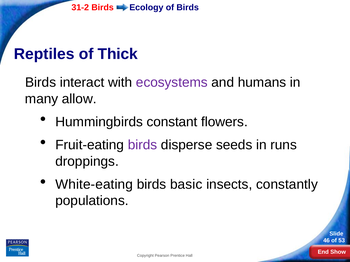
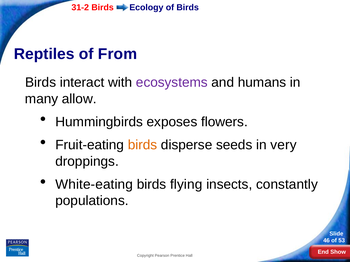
Thick: Thick -> From (118, 54)
constant: constant -> exposes (172, 122)
birds colour: purple -> orange (143, 145)
runs: runs -> very (284, 145)
basic: basic -> flying (186, 185)
